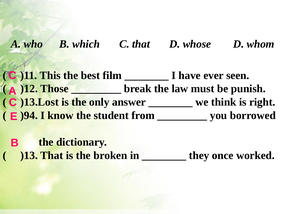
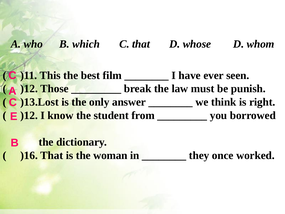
)94: )94 -> )12 (29, 115)
)13: )13 -> )16 (29, 155)
broken: broken -> woman (110, 155)
